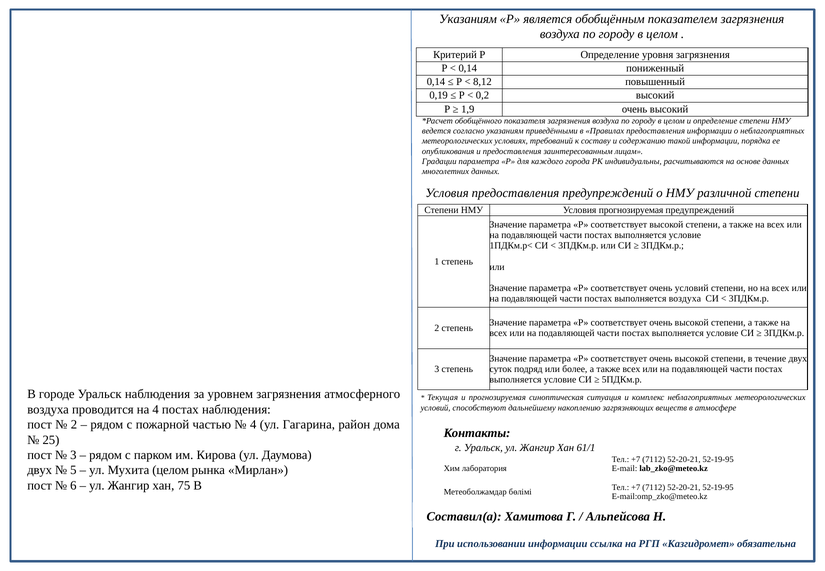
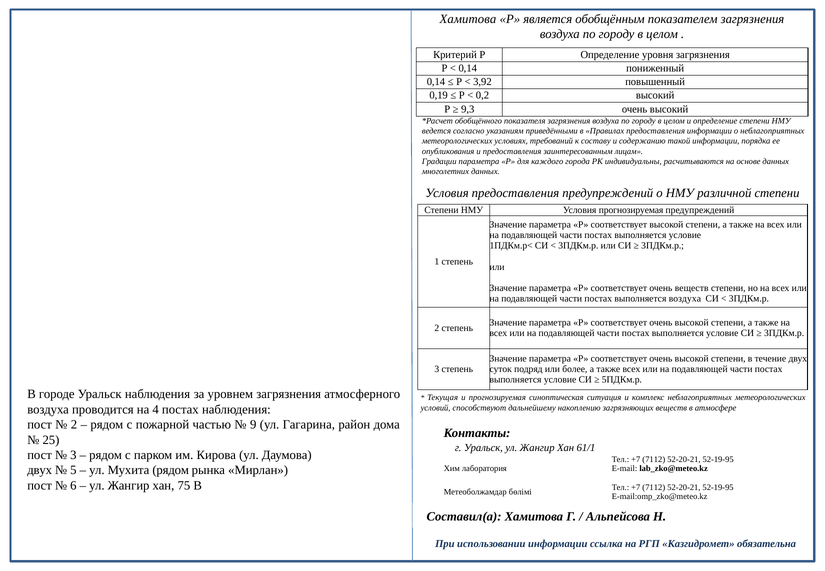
Указаниям: Указаниям -> Хамитова (468, 19)
8,12: 8,12 -> 3,92 (482, 82)
1,9: 1,9 -> 9,3 (468, 109)
очень условий: условий -> веществ (692, 288)
4: 4 -> 9 (253, 425)
Мухита целом: целом -> рядом (171, 470)
